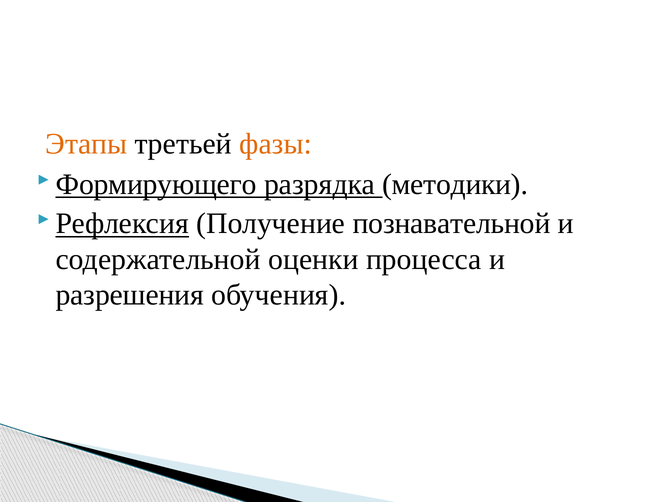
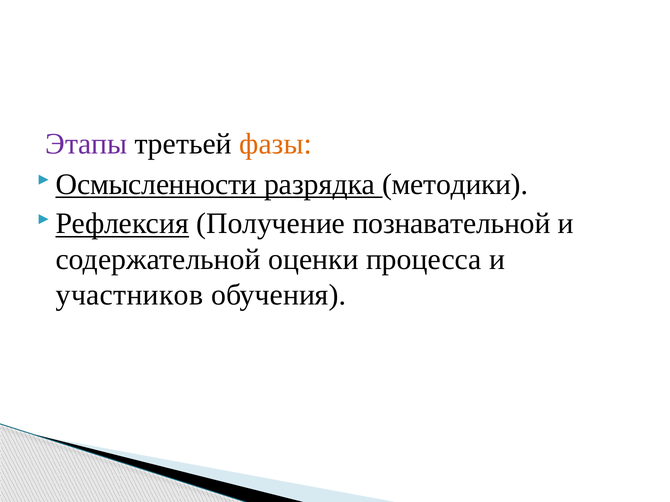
Этапы colour: orange -> purple (86, 144)
Формирующего: Формирующего -> Осмысленности (156, 184)
разрешения: разрешения -> участников (130, 295)
